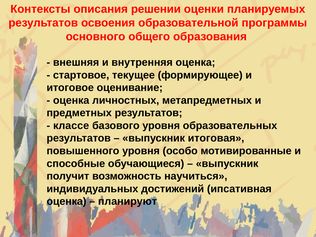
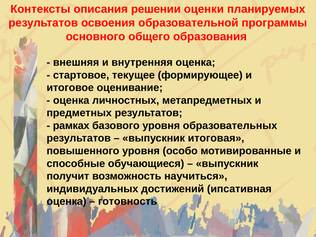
классе: классе -> рамках (71, 126)
планируют: планируют -> готовность (128, 201)
